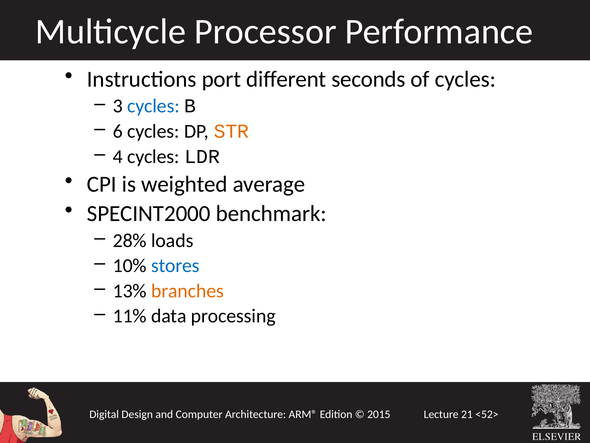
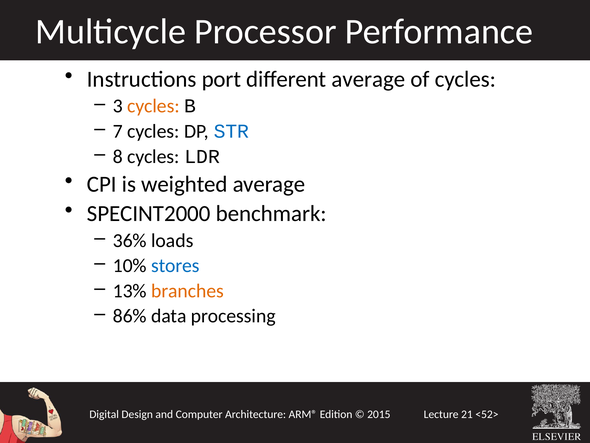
different seconds: seconds -> average (368, 79)
cycles colour: blue -> orange (153, 106)
6: 6 -> 7 (118, 131)
STR colour: orange -> blue (231, 131)
4: 4 -> 8 (118, 156)
28%: 28% -> 36% (130, 240)
11%: 11% -> 86% (130, 316)
